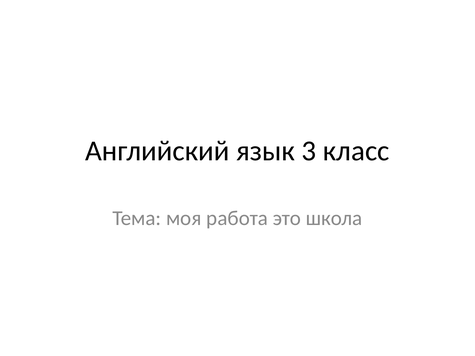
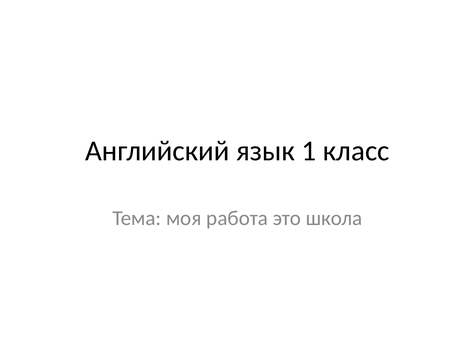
3: 3 -> 1 (309, 151)
